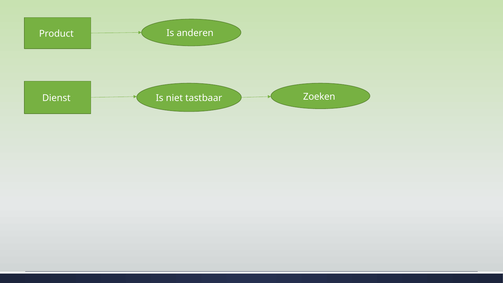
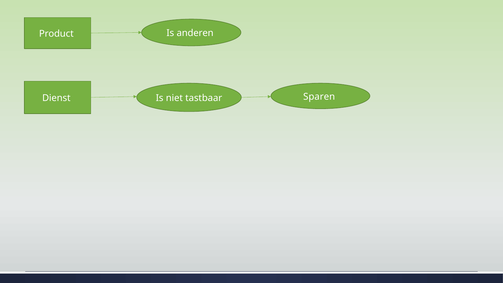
Zoeken: Zoeken -> Sparen (319, 97)
